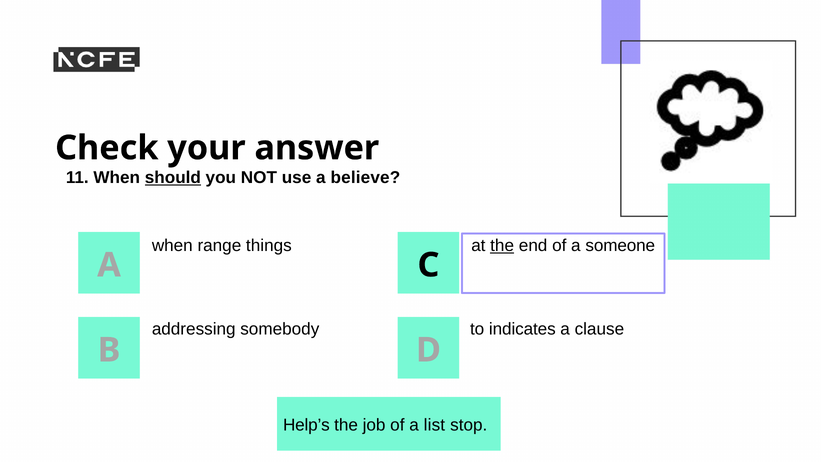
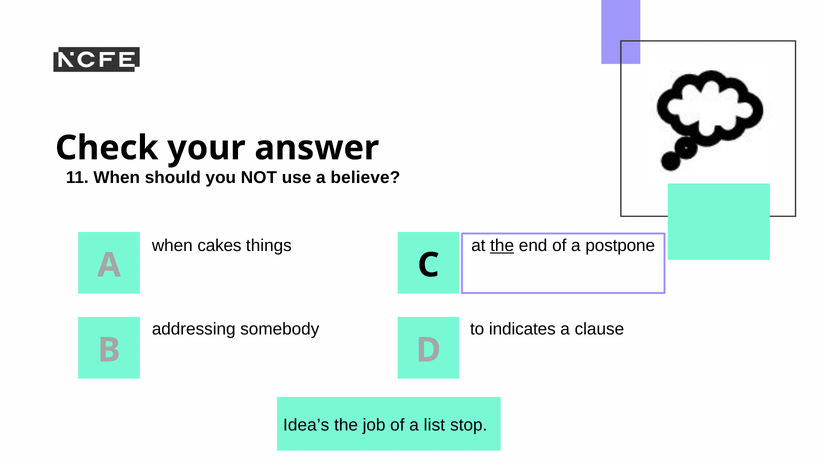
should underline: present -> none (173, 178)
range: range -> cakes (219, 246)
someone: someone -> postpone (620, 246)
Help’s: Help’s -> Idea’s (306, 425)
